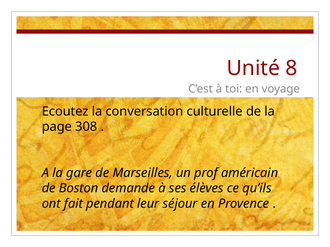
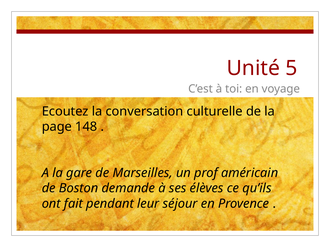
8: 8 -> 5 (291, 68)
308: 308 -> 148 (86, 127)
